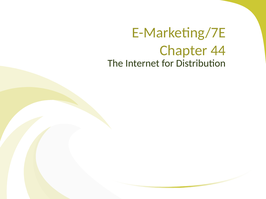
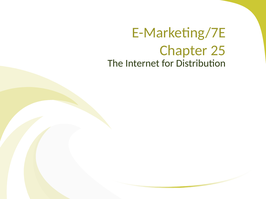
44: 44 -> 25 (218, 50)
